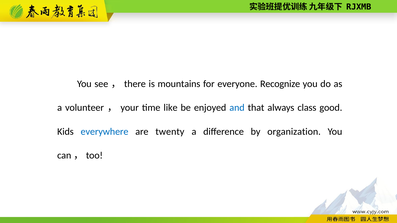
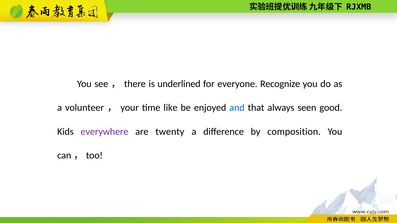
mountains: mountains -> underlined (179, 84)
class: class -> seen (307, 108)
everywhere colour: blue -> purple (105, 132)
organization: organization -> composition (294, 132)
